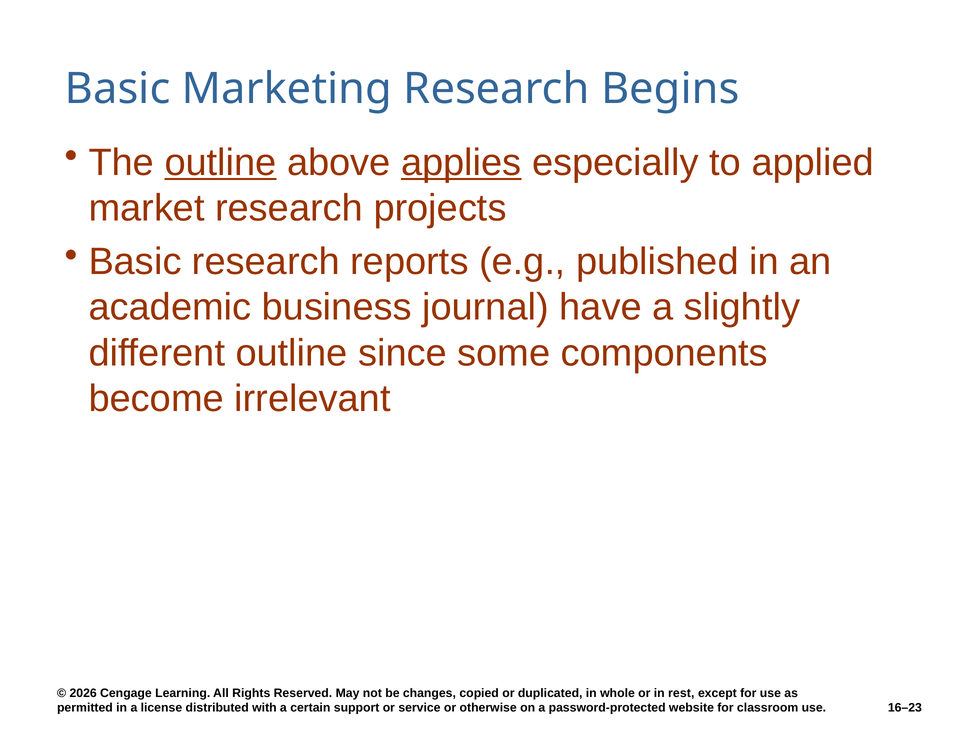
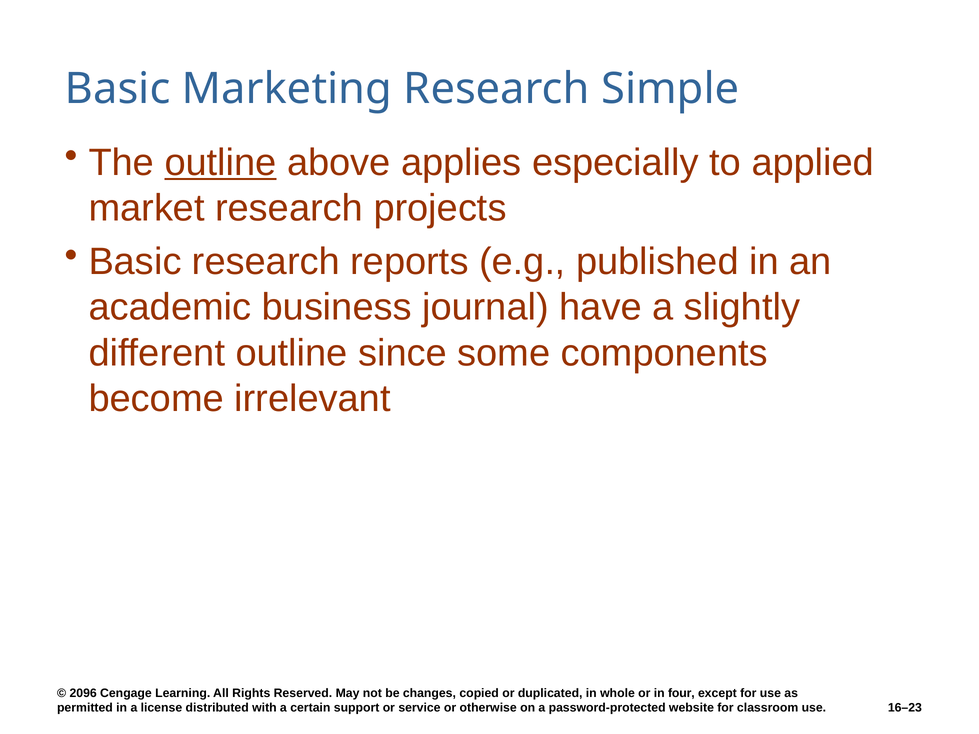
Begins: Begins -> Simple (670, 89)
applies underline: present -> none (461, 163)
2026: 2026 -> 2096 (83, 693)
rest: rest -> four (681, 693)
